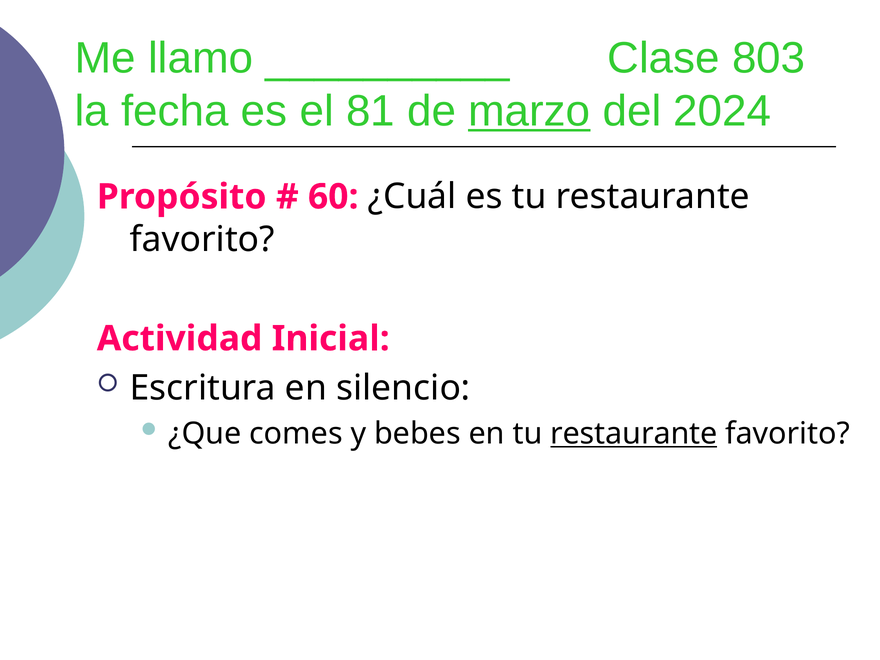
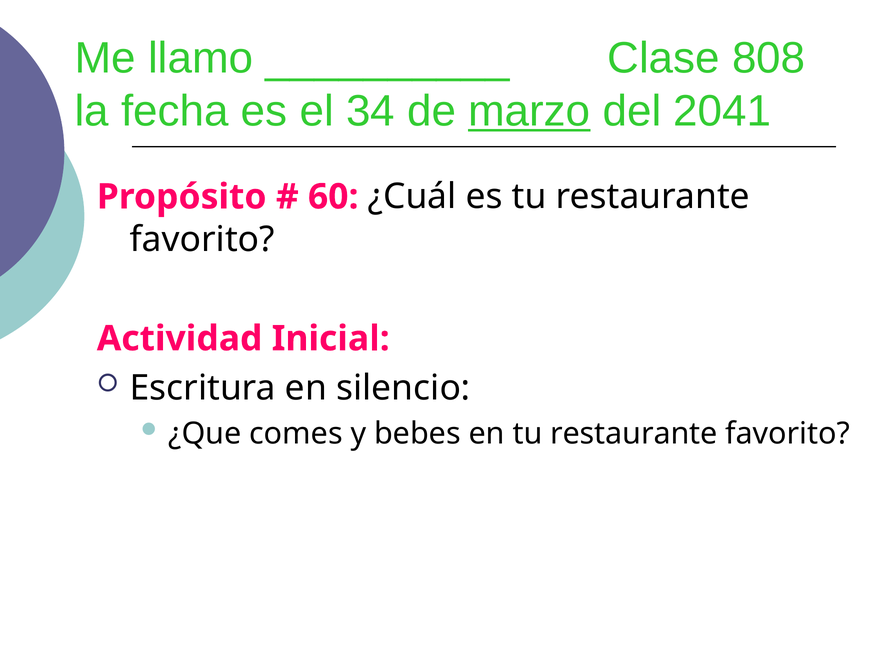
803: 803 -> 808 (769, 58)
81: 81 -> 34 (370, 111)
2024: 2024 -> 2041 (722, 111)
restaurante underline: present -> none (634, 434)
